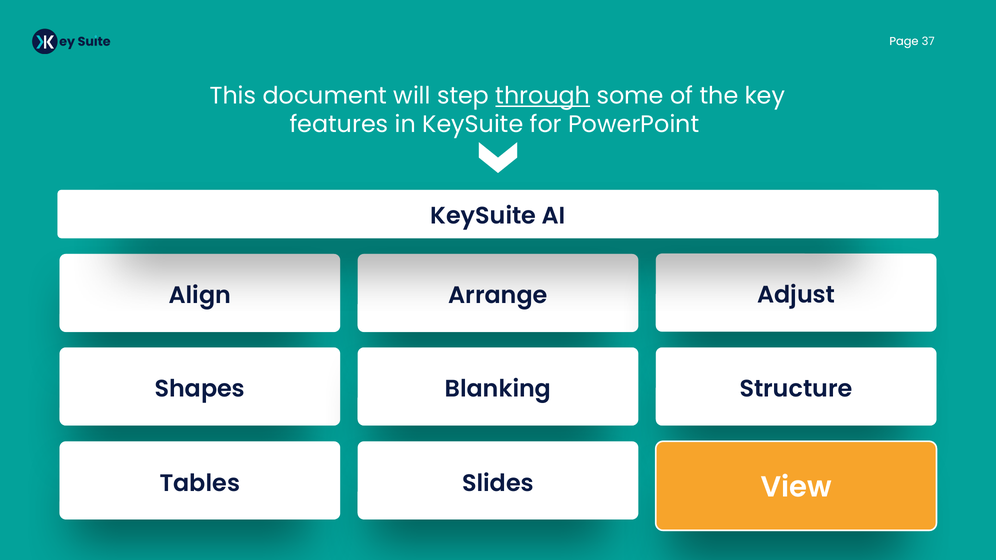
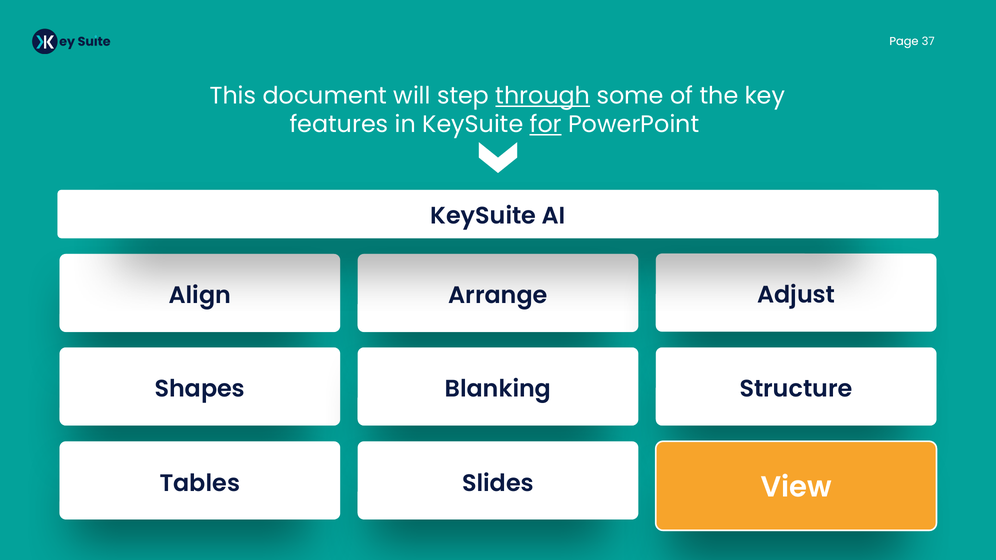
for underline: none -> present (546, 124)
